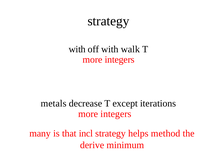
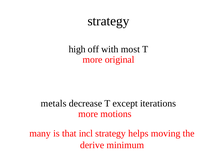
with: with -> high (77, 49)
walk: walk -> most (130, 49)
integers: integers -> original (120, 59)
integers: integers -> motions (116, 114)
method: method -> moving (166, 133)
